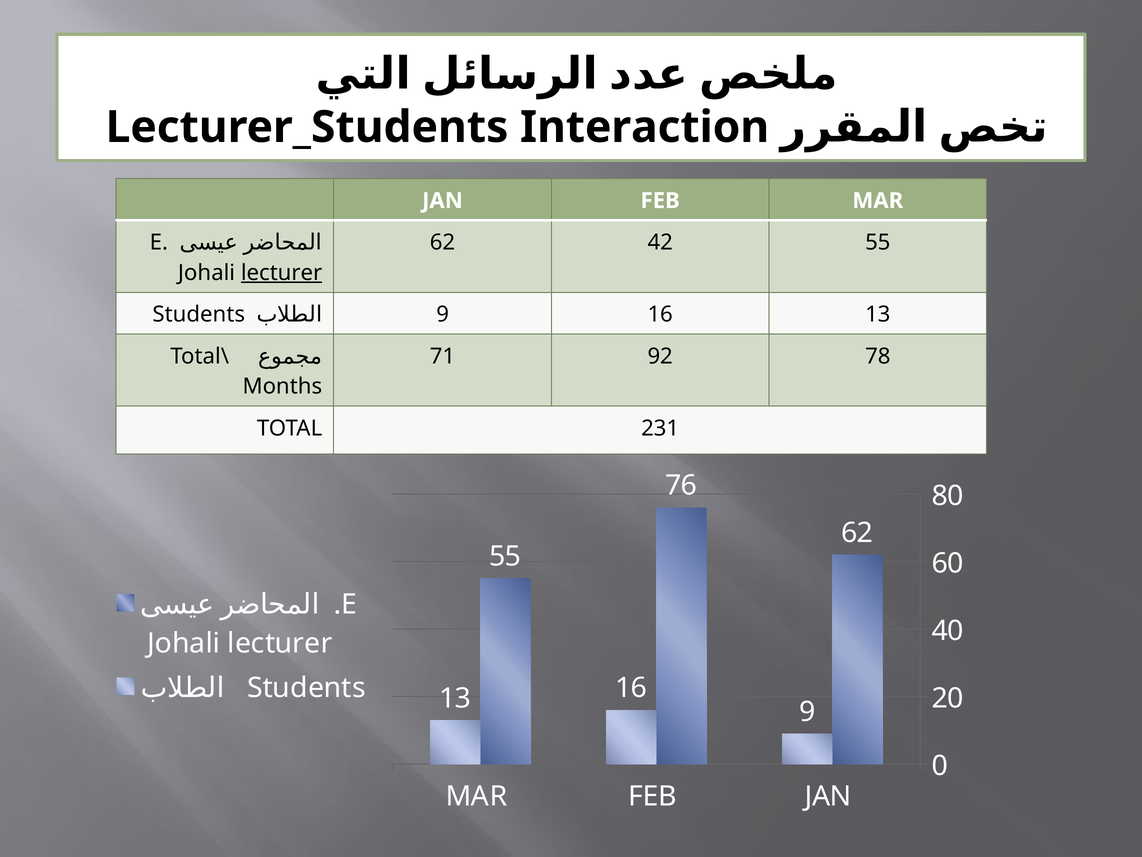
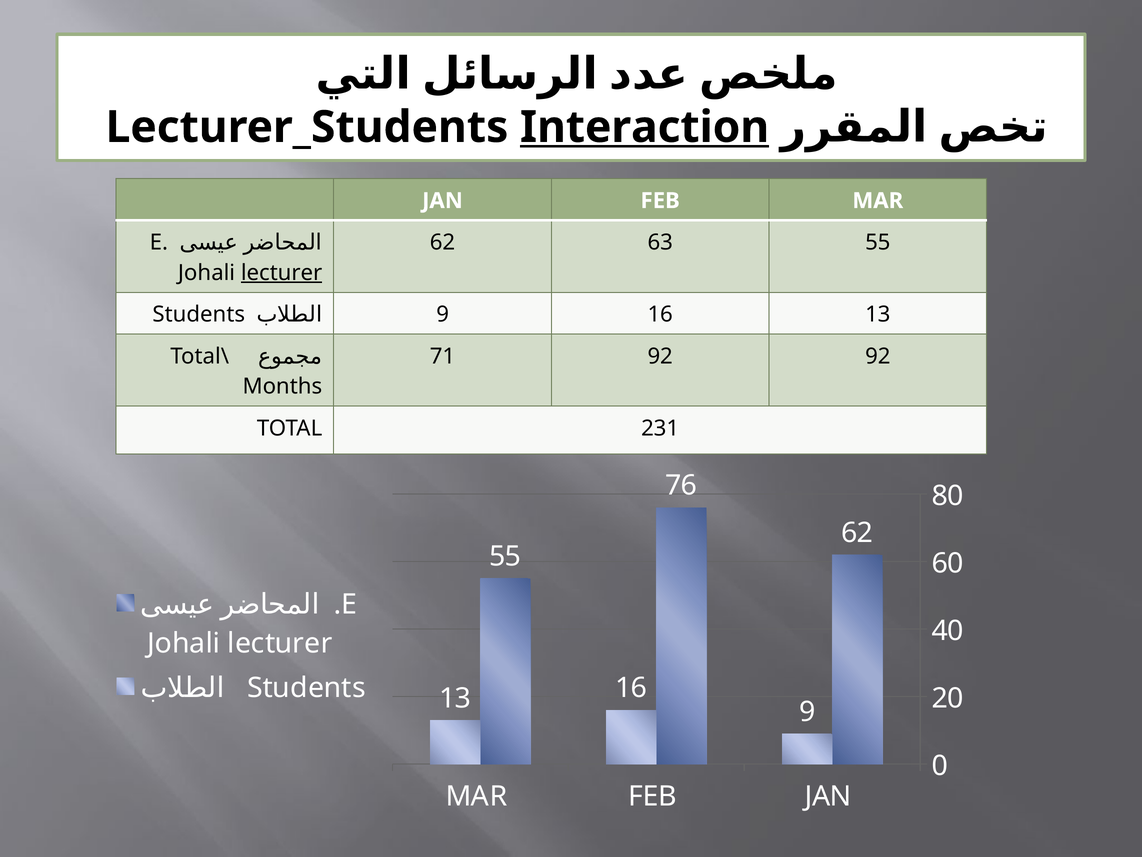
Interaction underline: none -> present (645, 127)
42: 42 -> 63 (660, 242)
92 78: 78 -> 92 (878, 356)
